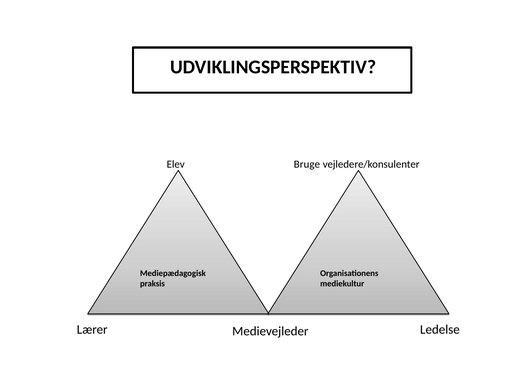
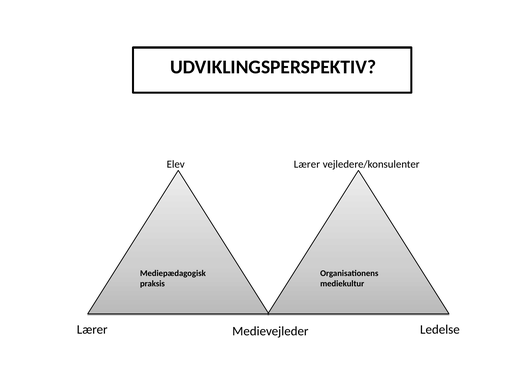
Elev Bruge: Bruge -> Lærer (307, 164)
